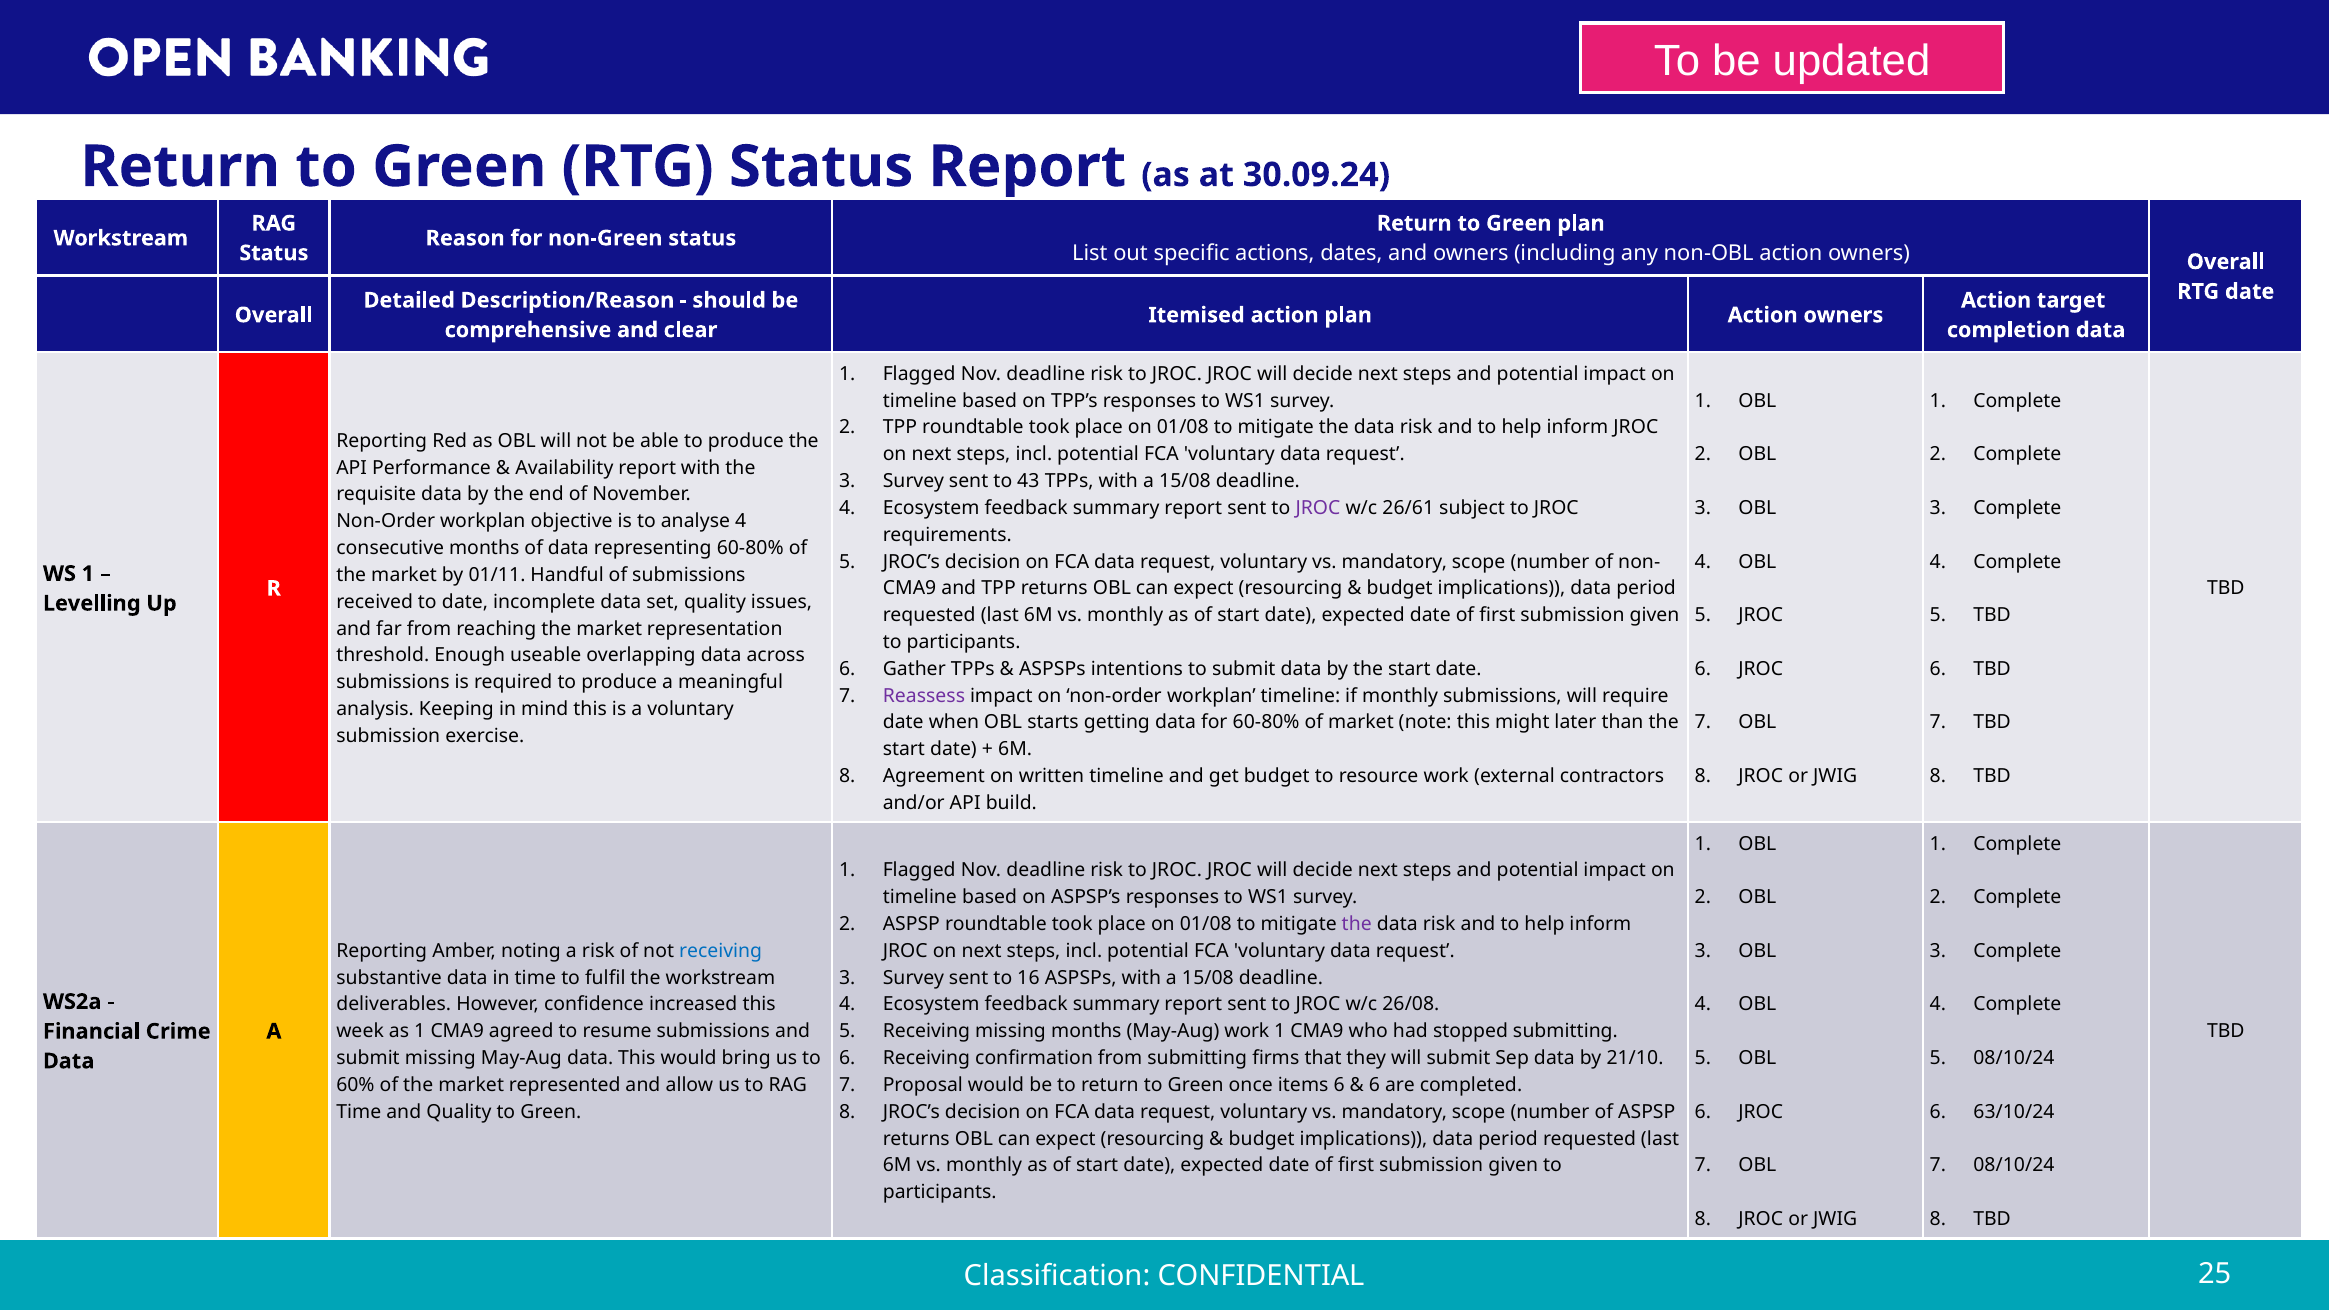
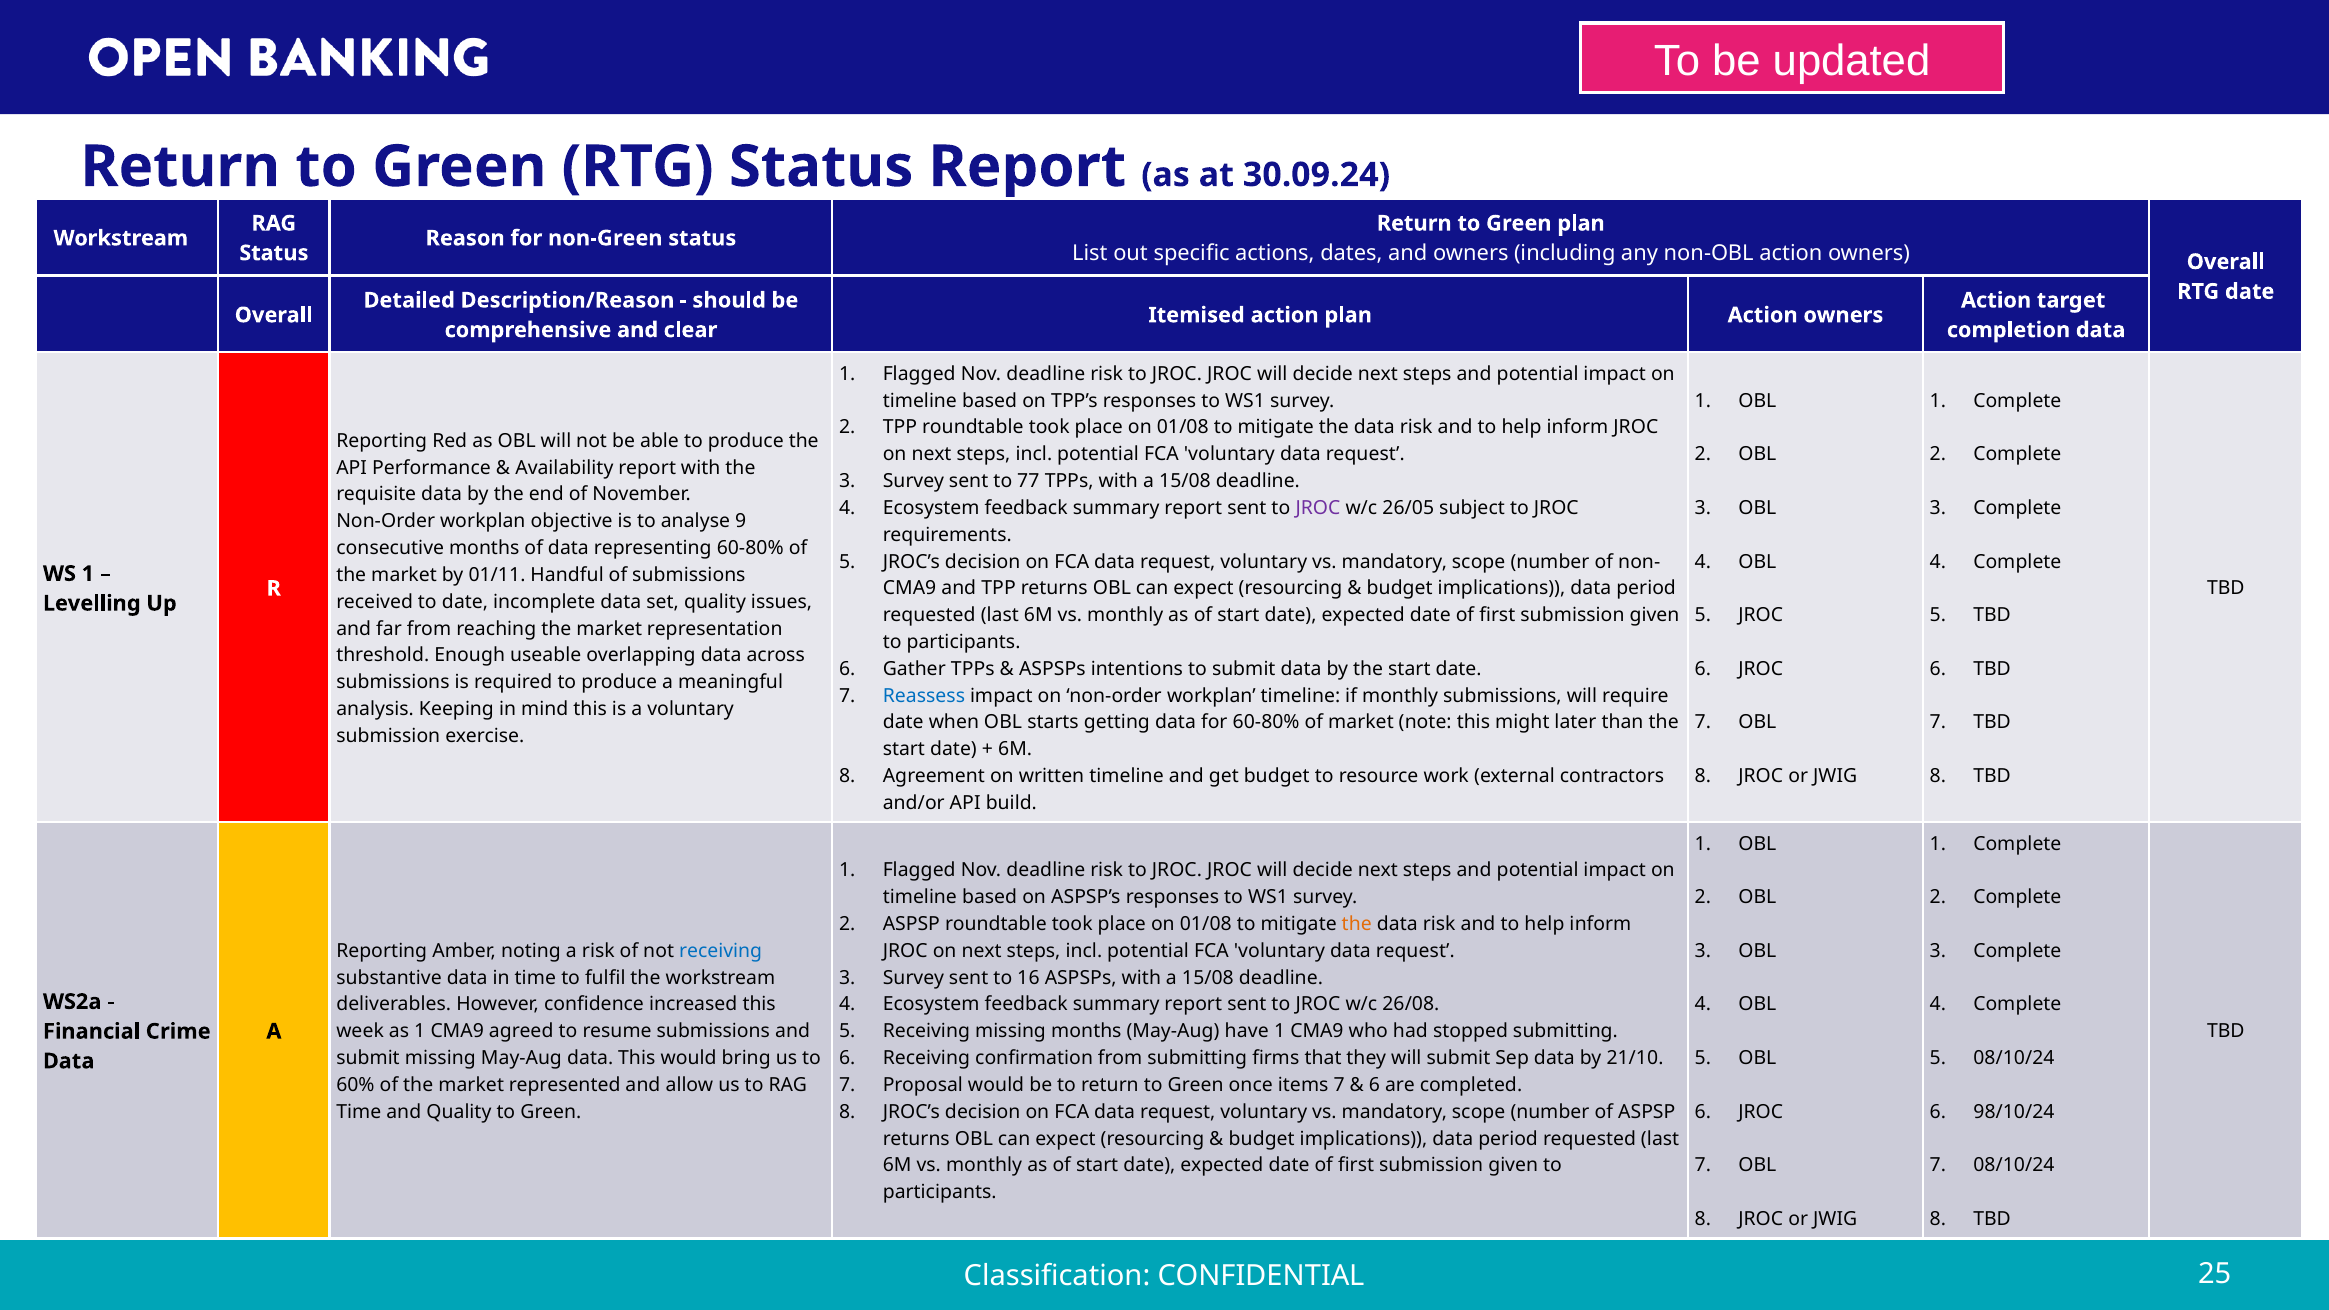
43: 43 -> 77 (1028, 481)
26/61: 26/61 -> 26/05 (1408, 508)
analyse 4: 4 -> 9 (741, 521)
Reassess colour: purple -> blue (924, 696)
the colour: purple -> orange (1357, 924)
May-Aug work: work -> have (1247, 1031)
items 6: 6 -> 7 (1339, 1085)
63/10/24: 63/10/24 -> 98/10/24 (2014, 1112)
